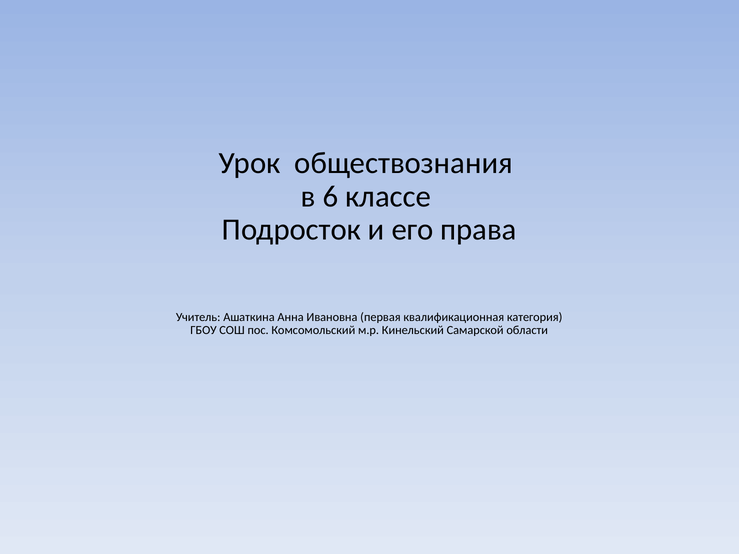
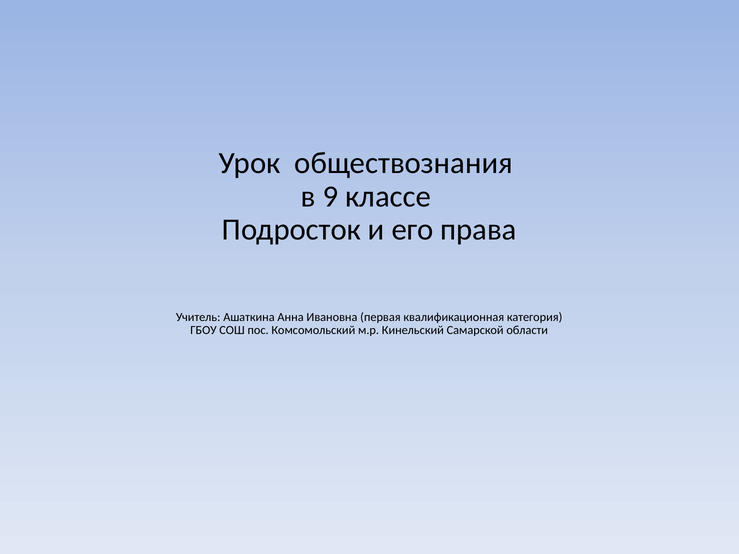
6: 6 -> 9 (330, 197)
